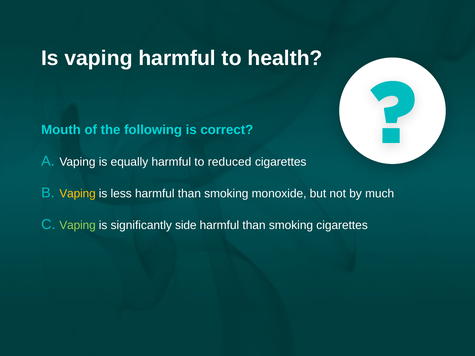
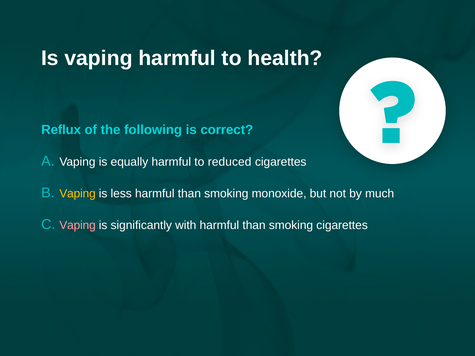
Mouth: Mouth -> Reflux (61, 130)
Vaping colour: light green -> pink (78, 226)
side: side -> with (186, 226)
